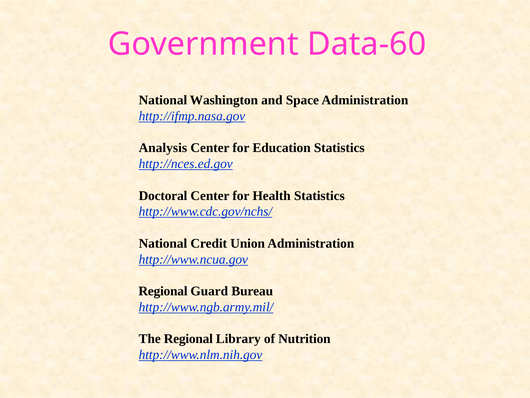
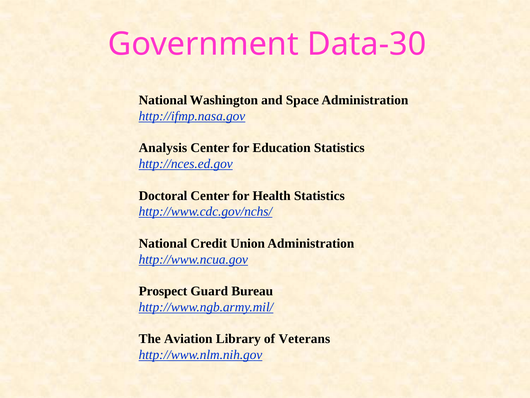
Data-60: Data-60 -> Data-30 (367, 44)
Regional: Regional -> Prospect (163, 291)
The Regional: Regional -> Aviation (188, 339)
Nutrition: Nutrition -> Veterans (304, 339)
